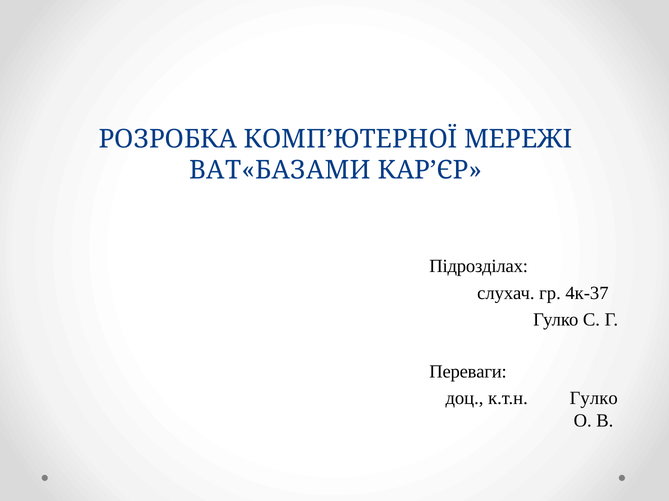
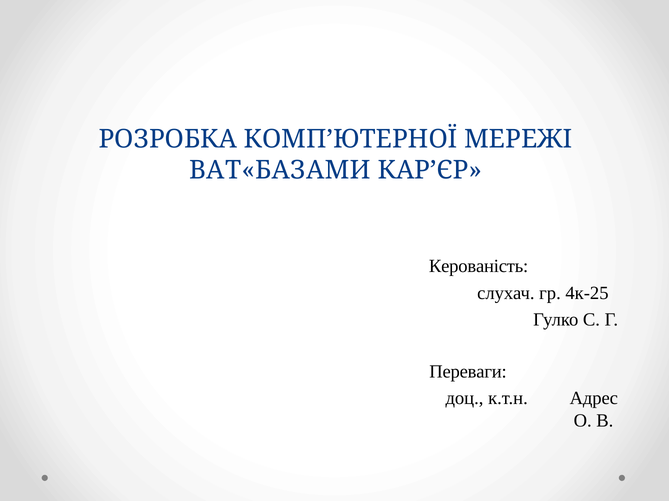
Підрозділах: Підрозділах -> Керованість (479, 267)
4к-37: 4к-37 -> 4к-25 (587, 293)
к.т.н Гулко: Гулко -> Адрес (594, 399)
